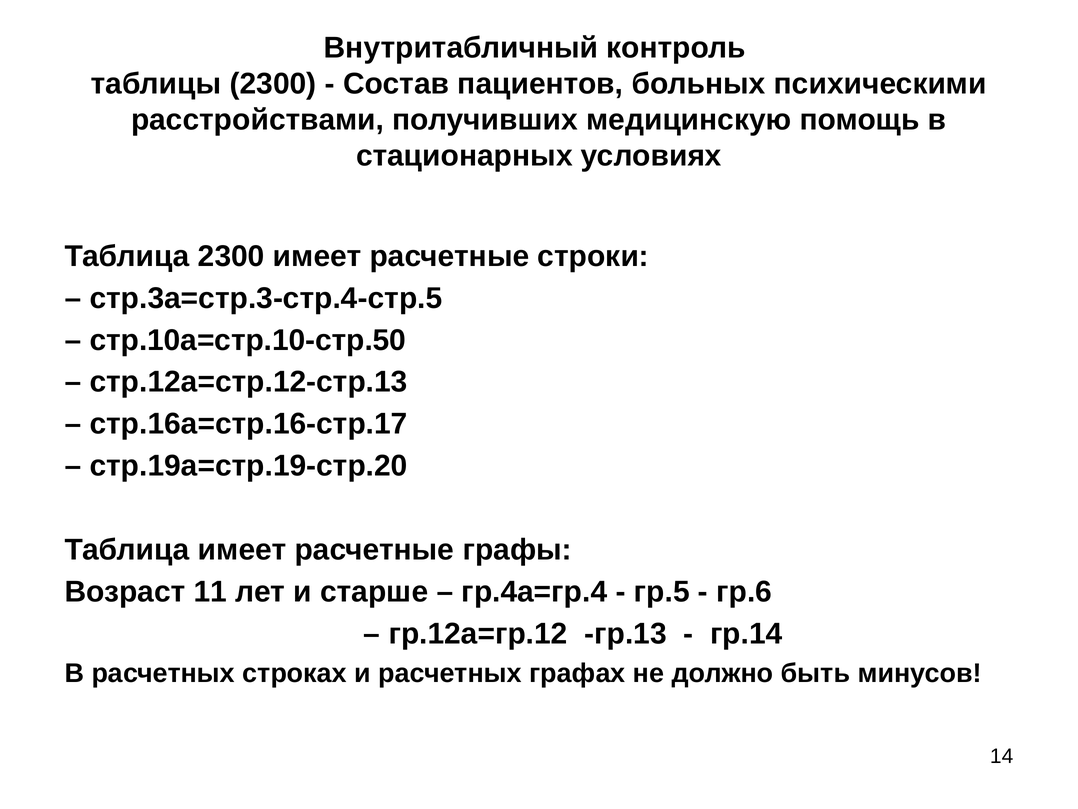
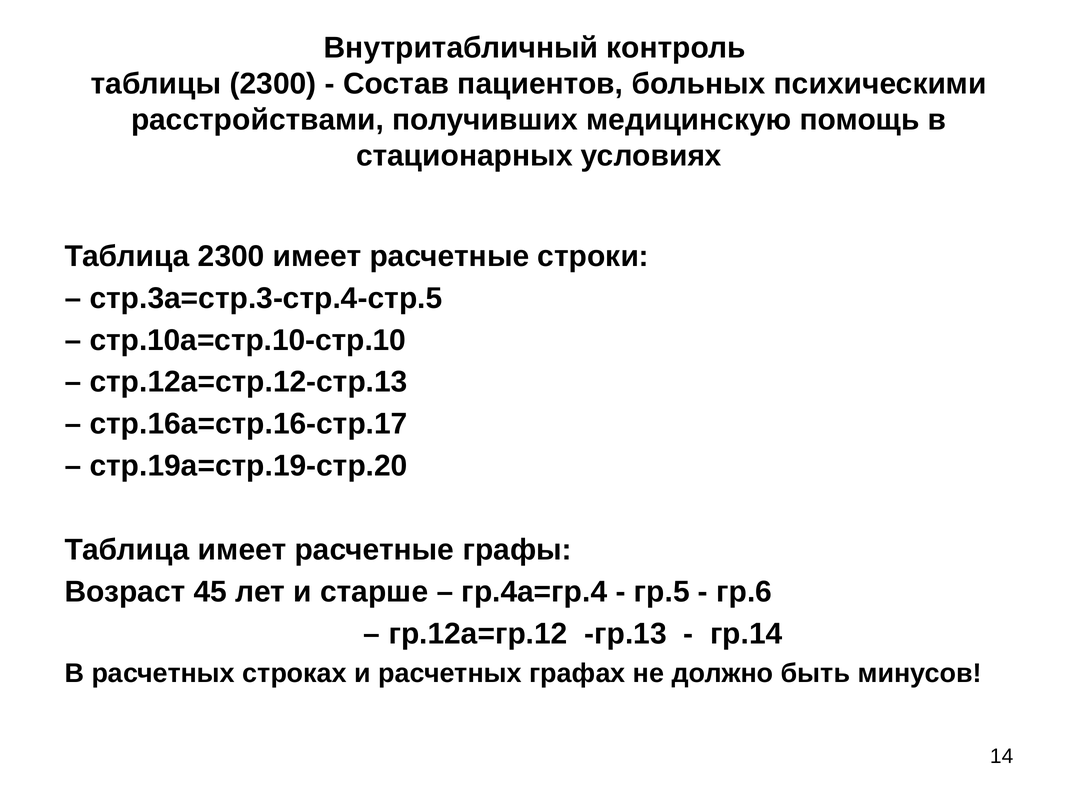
стр.10а=стр.10-стр.50: стр.10а=стр.10-стр.50 -> стр.10а=стр.10-стр.10 (248, 340)
11: 11 -> 45 (210, 591)
